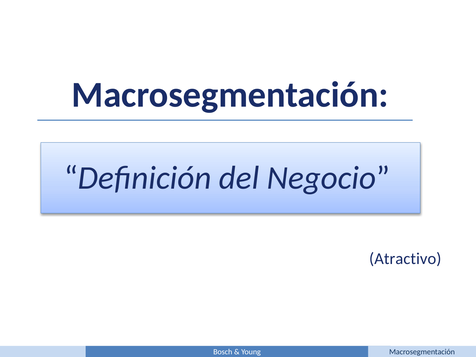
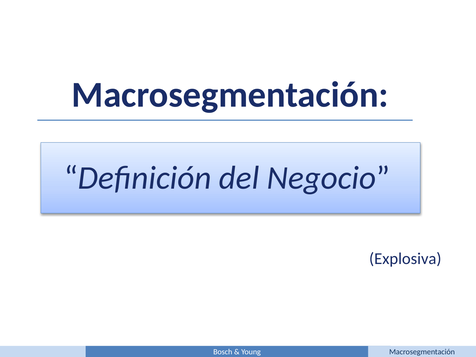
Atractivo: Atractivo -> Explosiva (405, 259)
